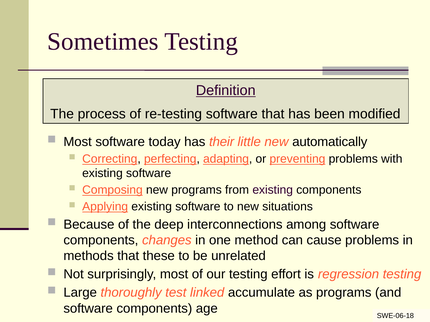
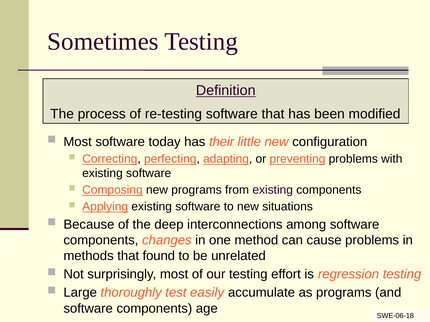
automatically: automatically -> configuration (330, 142)
these: these -> found (159, 256)
linked: linked -> easily (207, 293)
